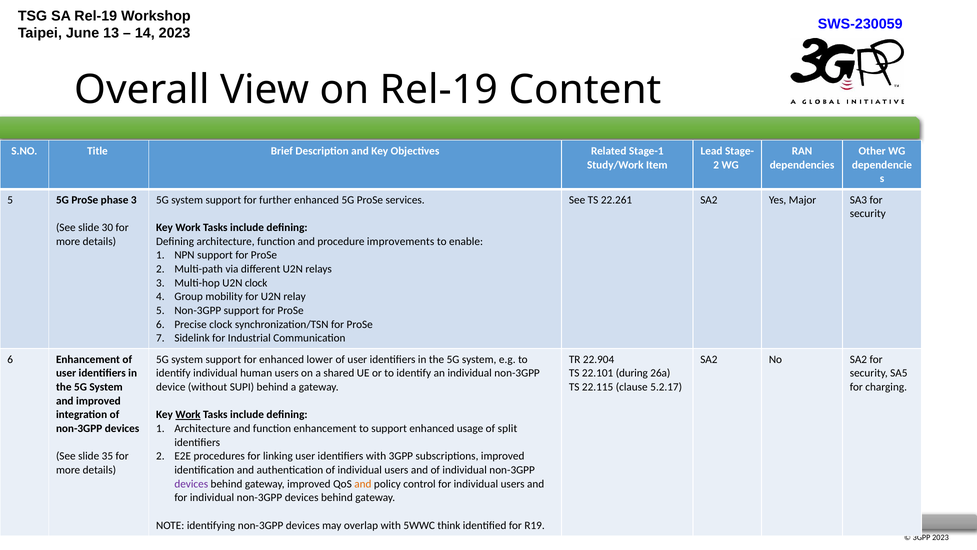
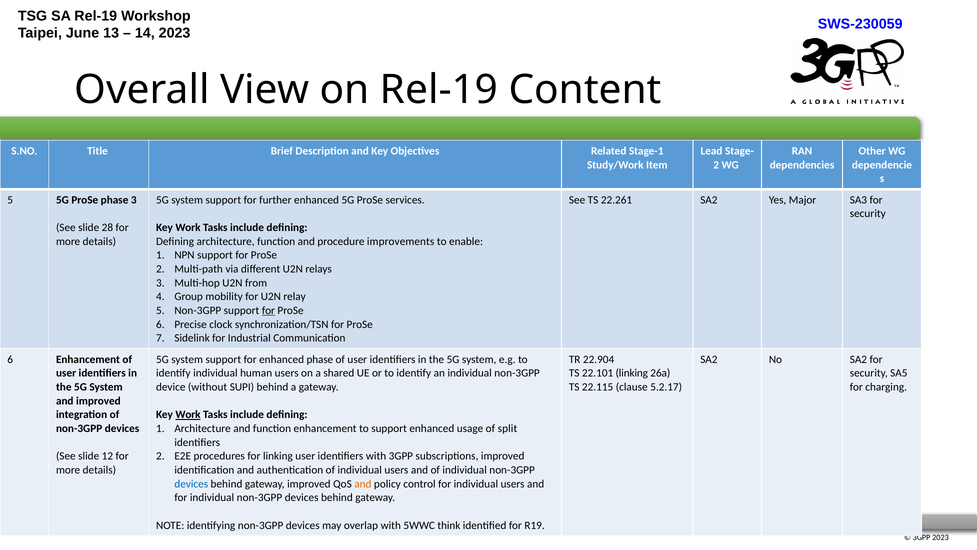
30: 30 -> 28 (107, 227)
U2N clock: clock -> from (256, 283)
for underline: none -> present (268, 310)
enhanced lower: lower -> phase (320, 359)
22.101 during: during -> linking (632, 373)
35: 35 -> 12 (107, 456)
devices colour: purple -> blue (191, 483)
